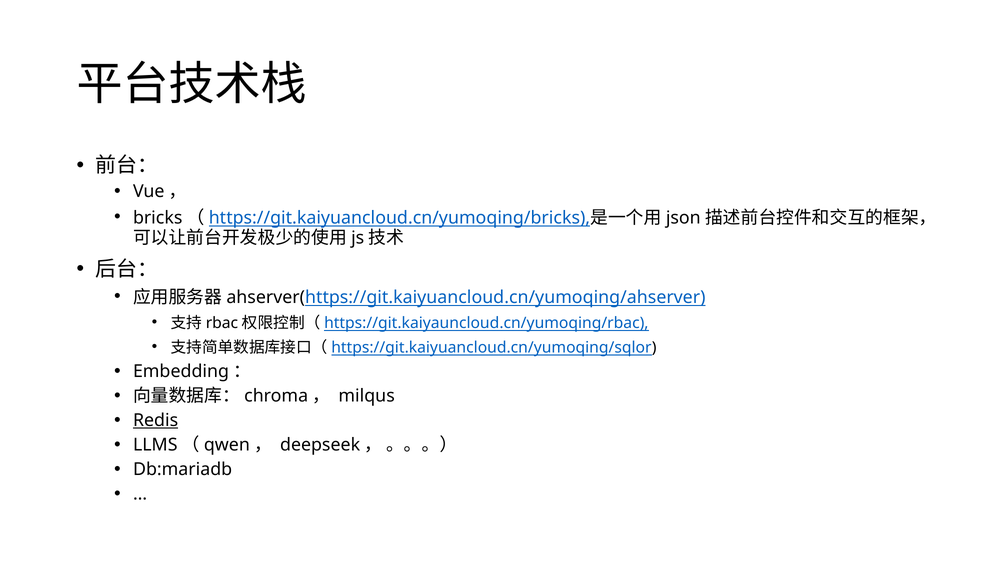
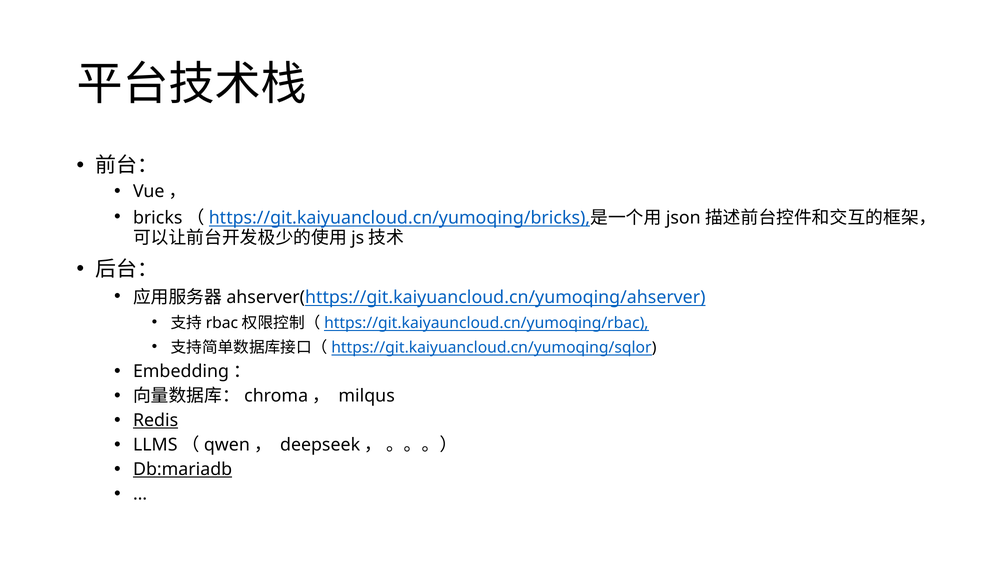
Db:mariadb underline: none -> present (183, 469)
